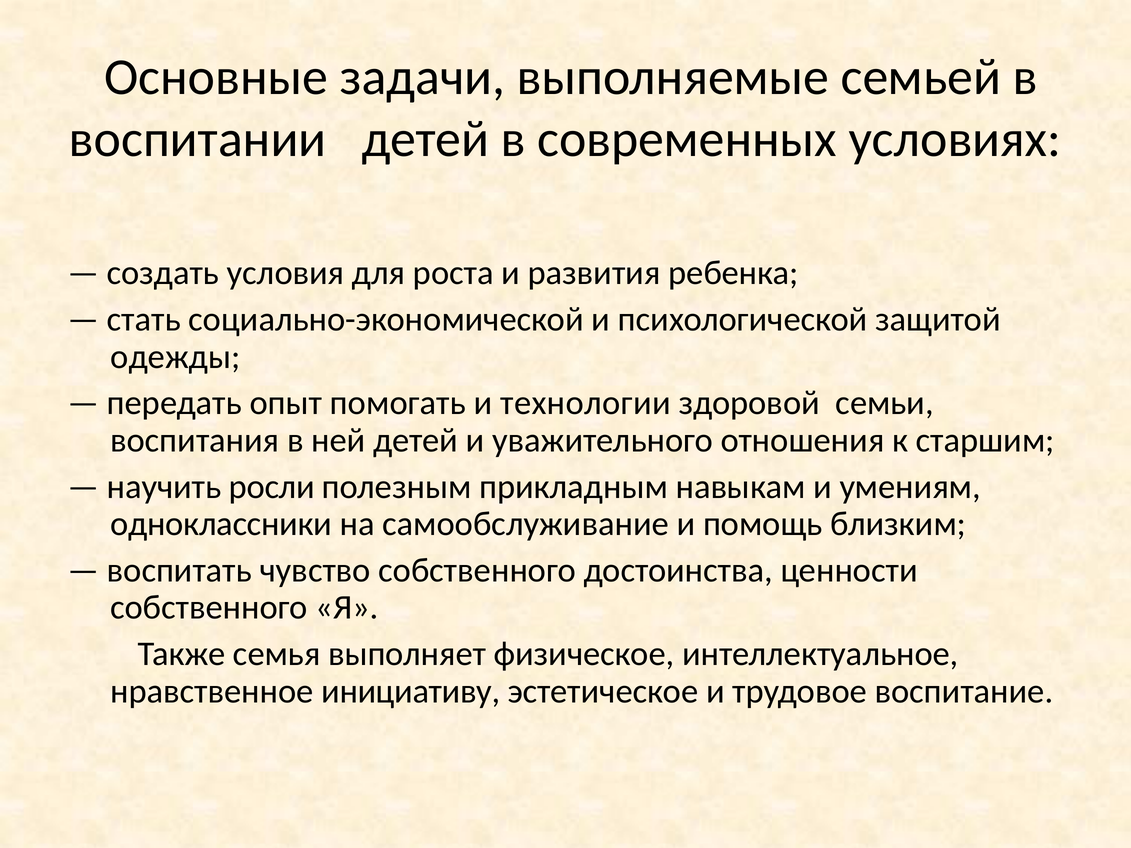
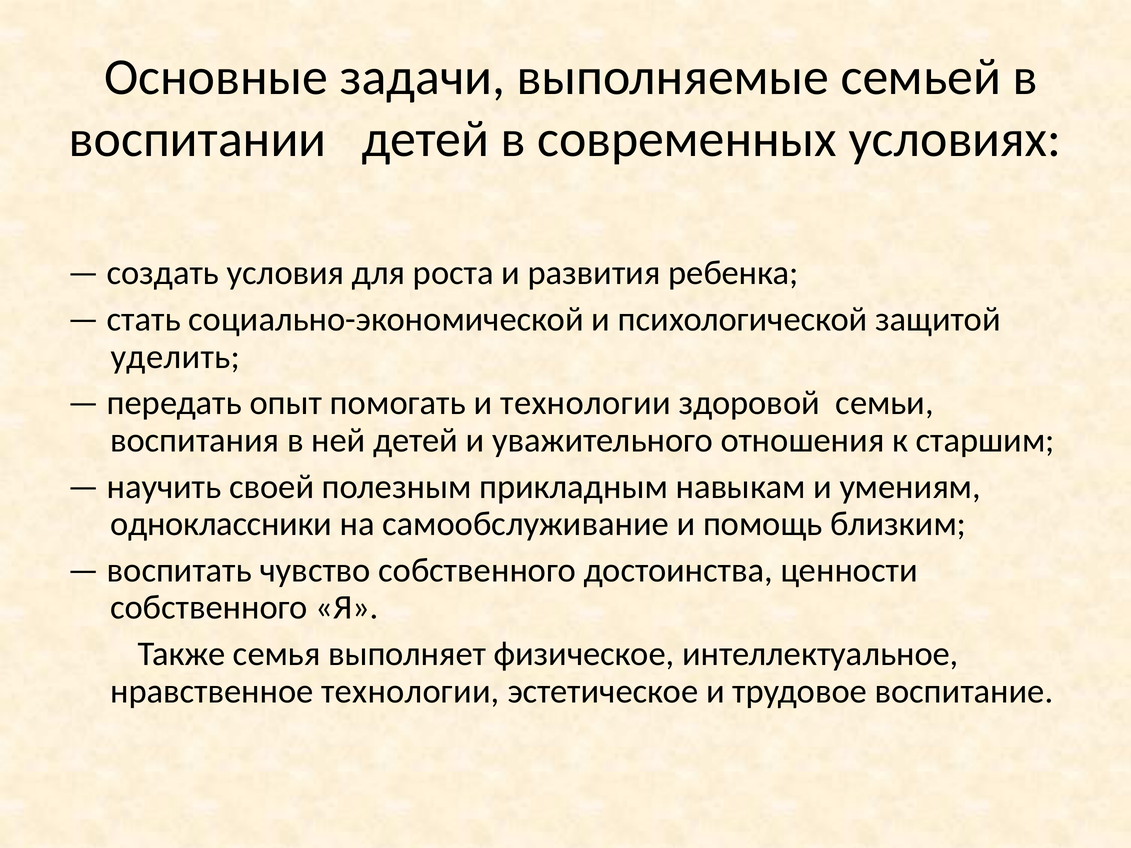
одежды: одежды -> уделить (175, 357)
росли: росли -> своей (272, 487)
нравственное инициативу: инициативу -> технологии (410, 691)
